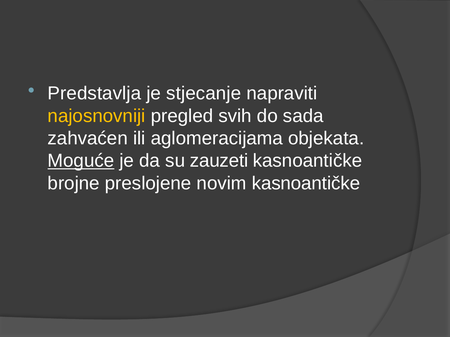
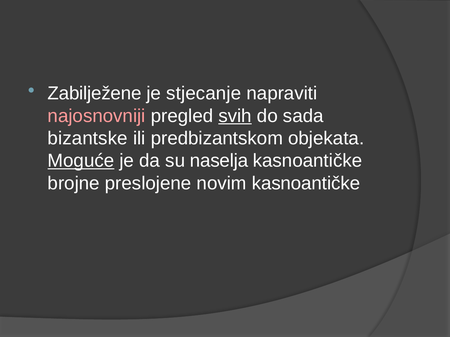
Predstavlja: Predstavlja -> Zabilježene (95, 94)
najosnovniji colour: yellow -> pink (97, 116)
svih underline: none -> present (235, 116)
zahvaćen: zahvaćen -> bizantske (88, 139)
aglomeracijama: aglomeracijama -> predbizantskom (217, 139)
zauzeti: zauzeti -> naselja (219, 161)
